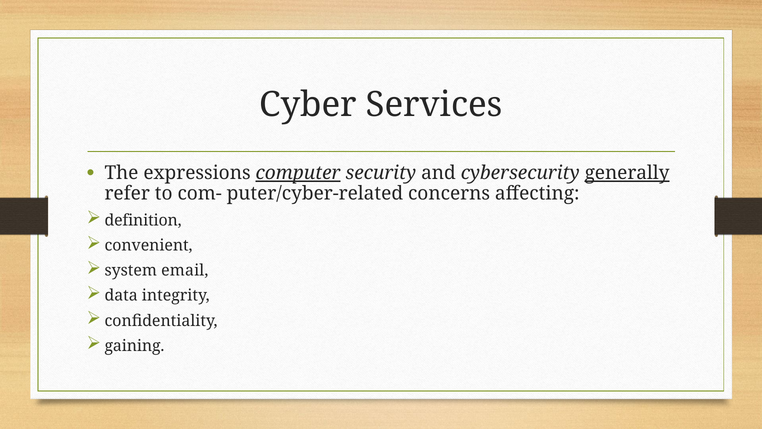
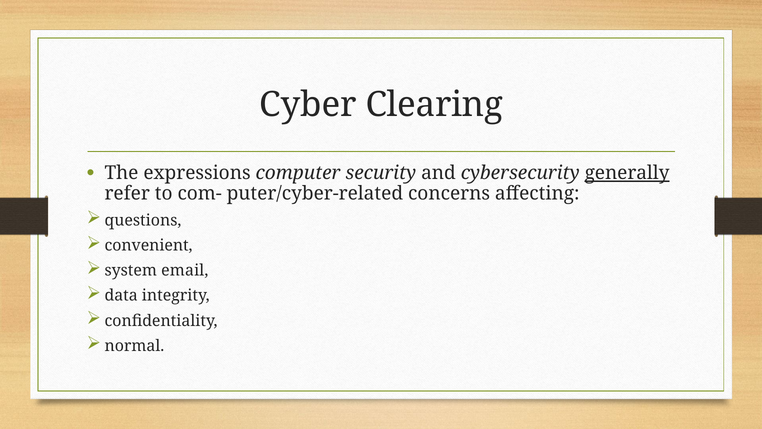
Services: Services -> Clearing (434, 105)
computer underline: present -> none (298, 173)
definition: definition -> questions (143, 220)
gaining: gaining -> normal (134, 346)
